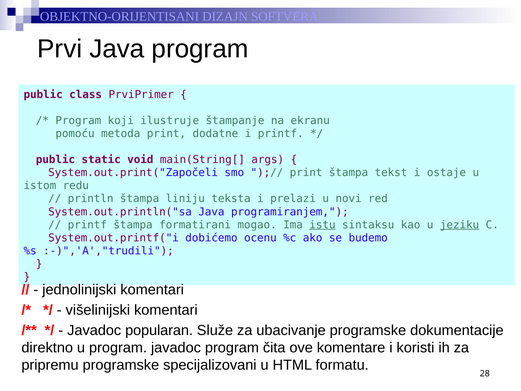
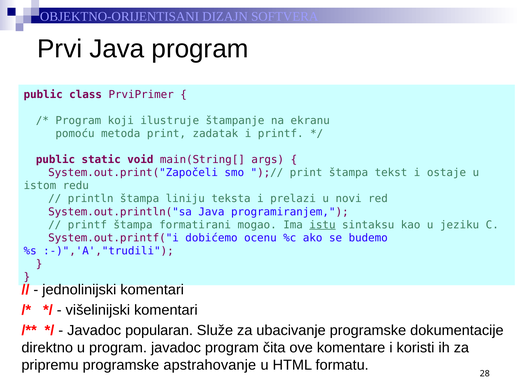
dodatne: dodatne -> zadatak (215, 133)
jeziku underline: present -> none (460, 225)
specijalizovani: specijalizovani -> apstrahovanje (210, 365)
